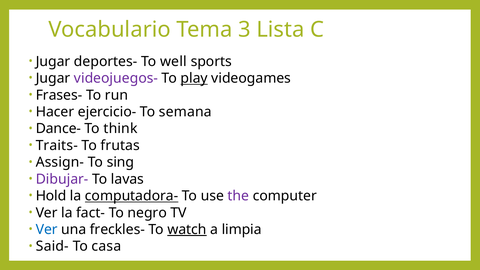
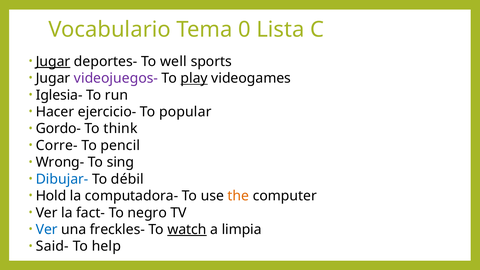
3: 3 -> 0 (244, 30)
Jugar underline: none -> present (53, 61)
Frases-: Frases- -> Iglesia- (59, 95)
semana: semana -> popular (185, 112)
Dance-: Dance- -> Gordo- (58, 129)
Traits-: Traits- -> Corre- (57, 146)
frutas: frutas -> pencil (120, 146)
Assign-: Assign- -> Wrong- (60, 162)
Dibujar- colour: purple -> blue (62, 179)
lavas: lavas -> débil (127, 179)
computadora- underline: present -> none (132, 196)
the colour: purple -> orange (238, 196)
casa: casa -> help (106, 246)
